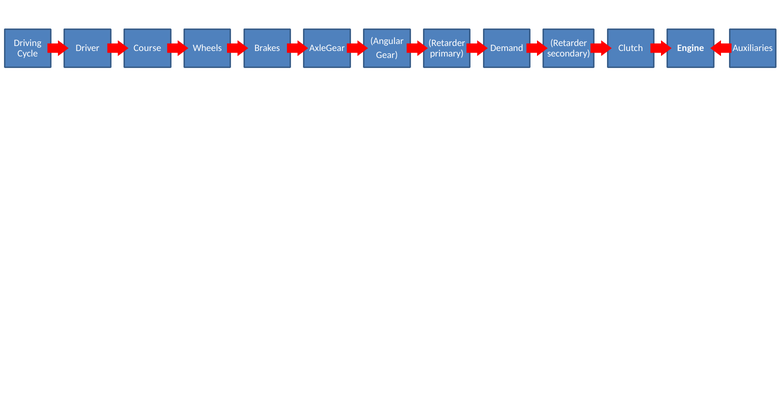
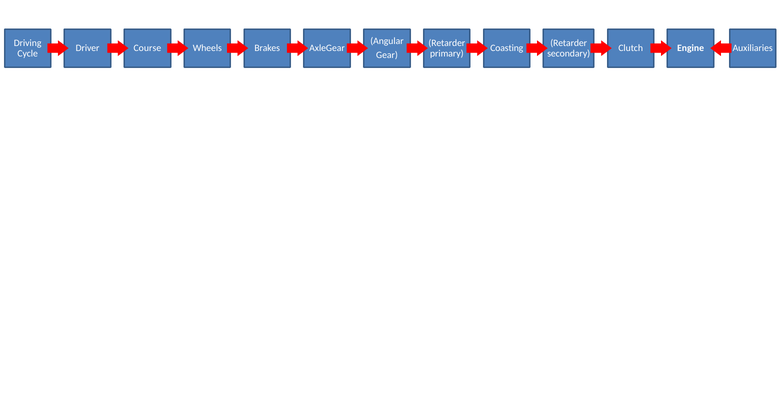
Demand: Demand -> Coasting (507, 48)
